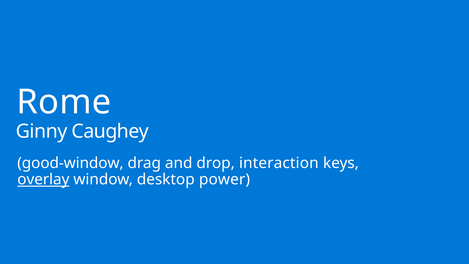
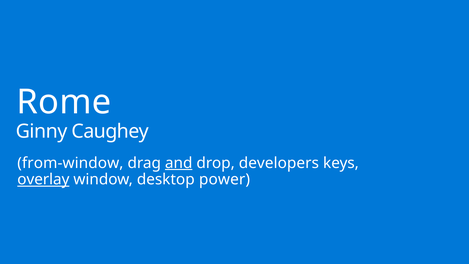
good-window: good-window -> from-window (70, 163)
and underline: none -> present (179, 163)
interaction: interaction -> developers (279, 163)
